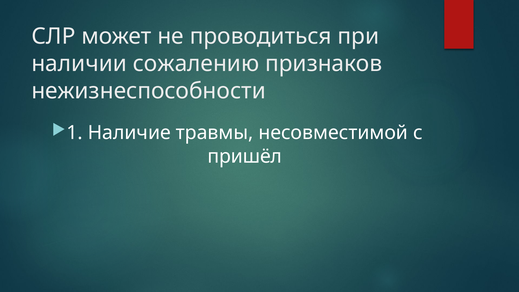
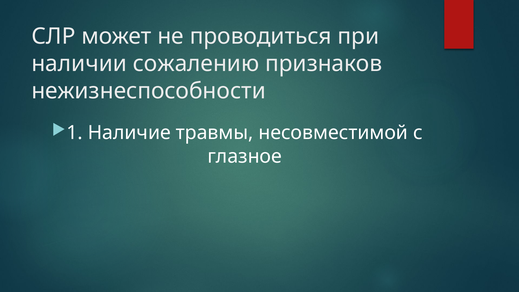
пришёл: пришёл -> глазное (245, 156)
